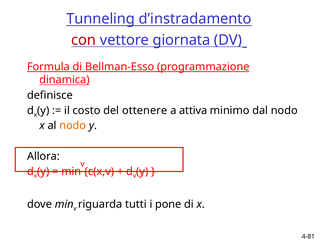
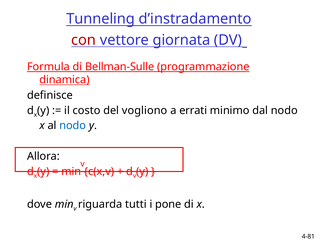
Bellman-Esso: Bellman-Esso -> Bellman-Sulle (120, 67)
ottenere: ottenere -> vogliono (145, 110)
attiva: attiva -> errati (193, 110)
nodo colour: orange -> blue (73, 125)
